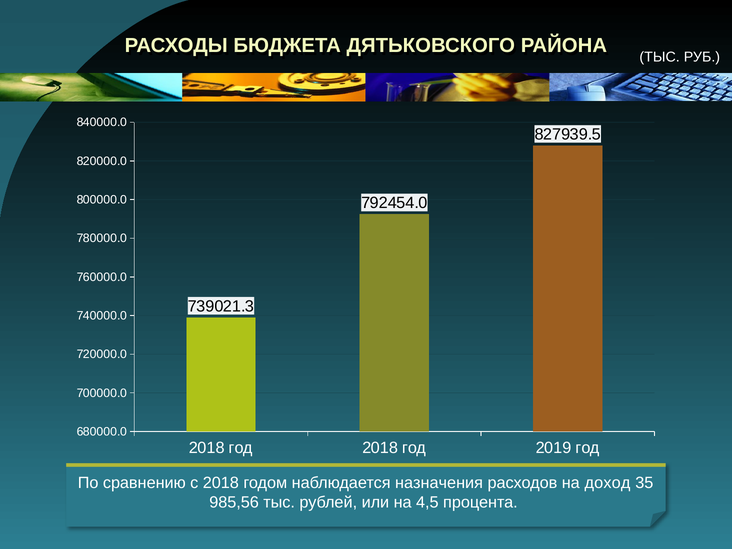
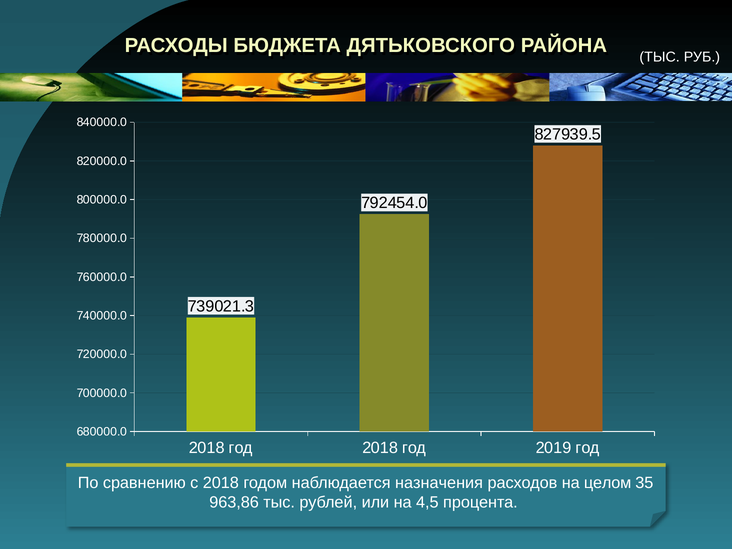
доход: доход -> целом (608, 483)
985,56: 985,56 -> 963,86 (234, 502)
